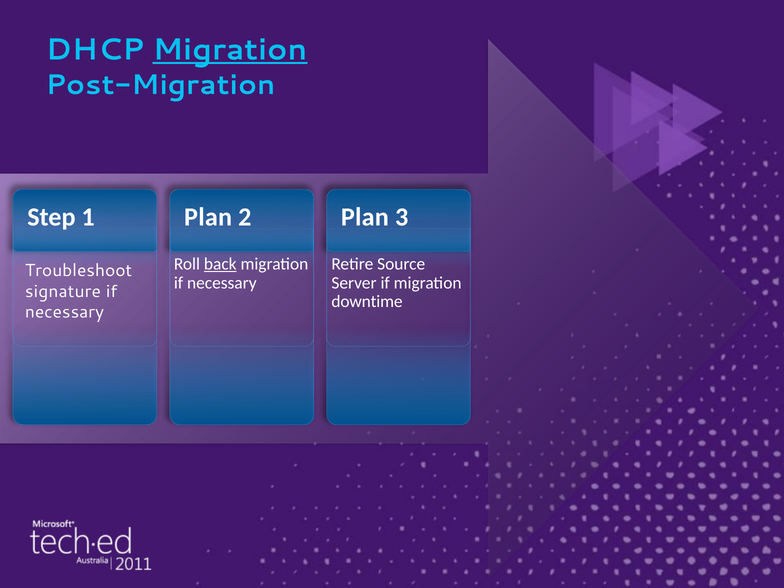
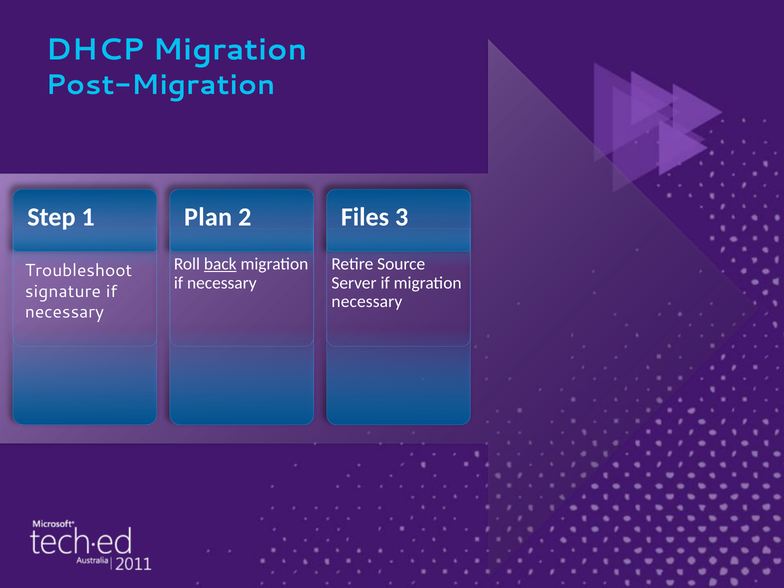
Migration underline: present -> none (230, 50)
Plan: Plan -> Files (365, 217)
downtime: downtime -> necessary (367, 302)
